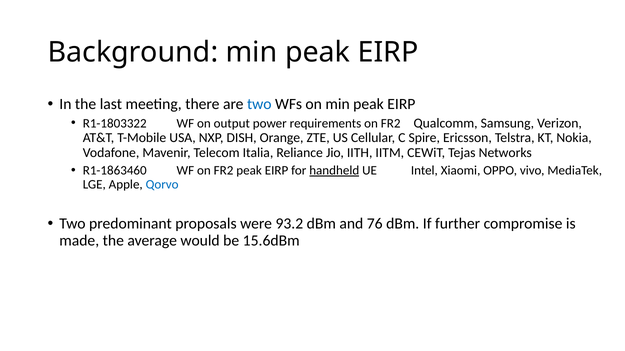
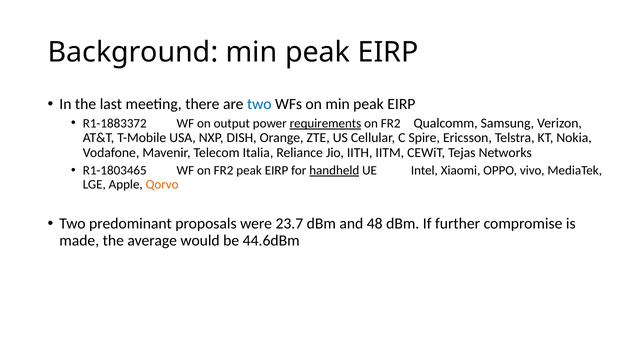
R1-1803322: R1-1803322 -> R1-1883372 (115, 124)
requirements underline: none -> present (325, 124)
R1-1863460: R1-1863460 -> R1-1803465 (115, 171)
Qorvo colour: blue -> orange (162, 185)
93.2: 93.2 -> 23.7 (289, 224)
76: 76 -> 48 (375, 224)
15.6dBm: 15.6dBm -> 44.6dBm (271, 241)
